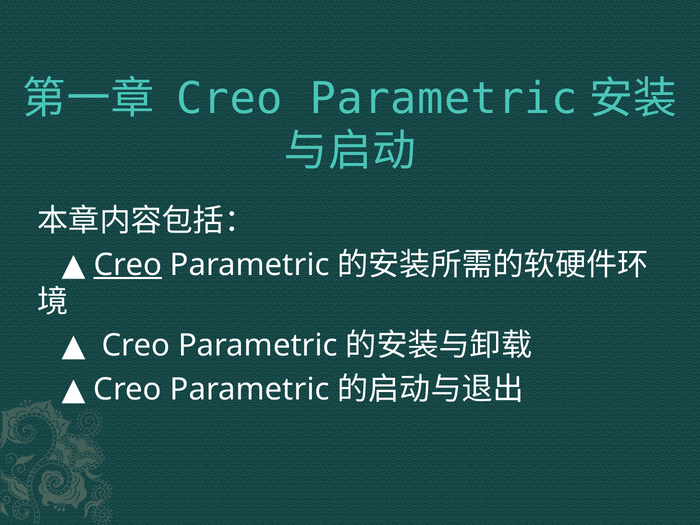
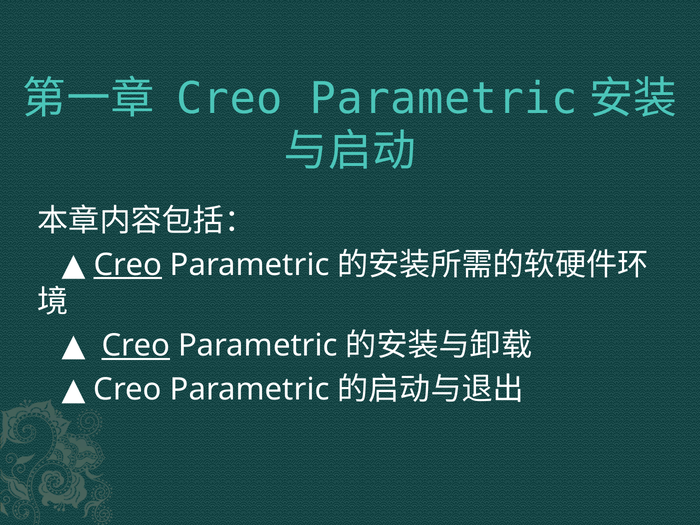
Creo underline: none -> present (136, 346)
